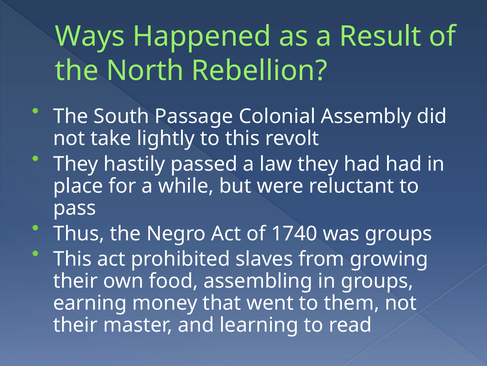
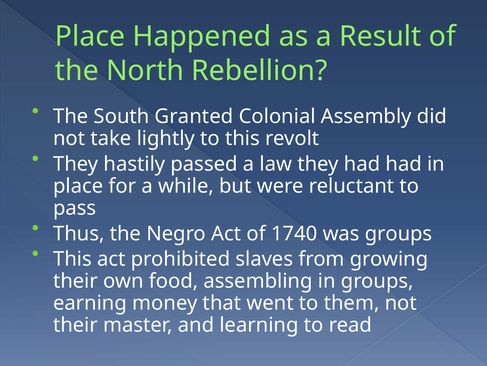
Ways: Ways -> Place (90, 36)
Passage: Passage -> Granted (194, 116)
